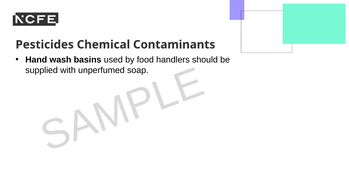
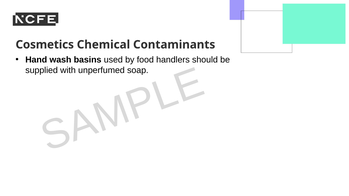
Pesticides: Pesticides -> Cosmetics (45, 45)
